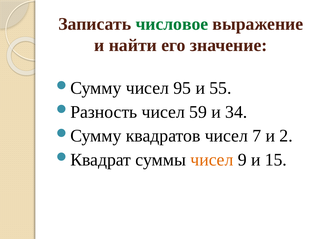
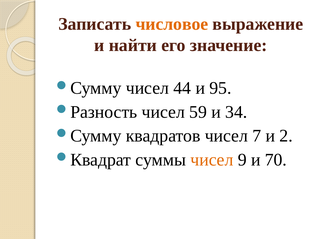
числовое colour: green -> orange (172, 24)
95: 95 -> 44 (182, 88)
55: 55 -> 95 (220, 88)
15: 15 -> 70 (276, 160)
